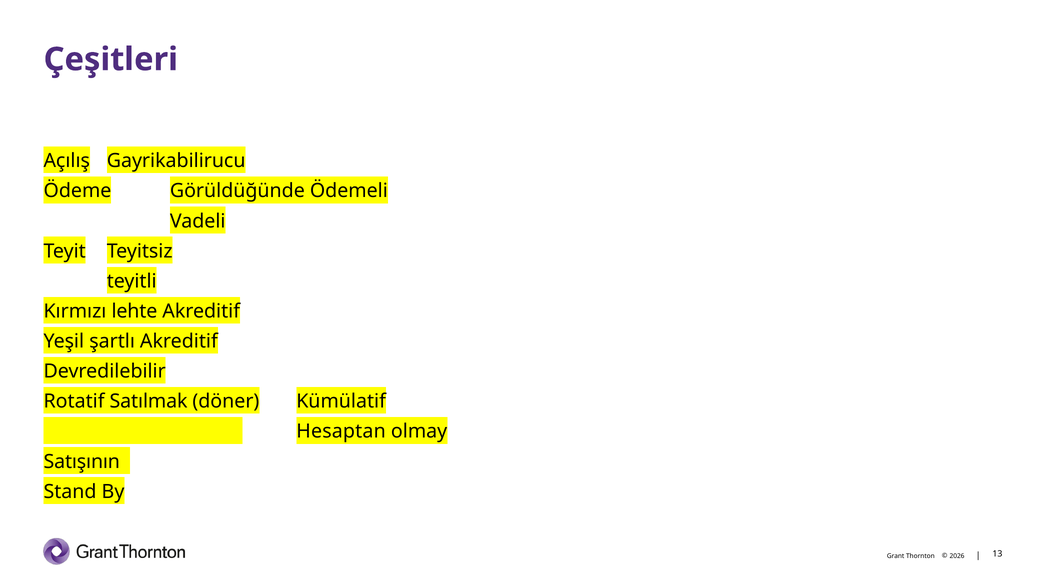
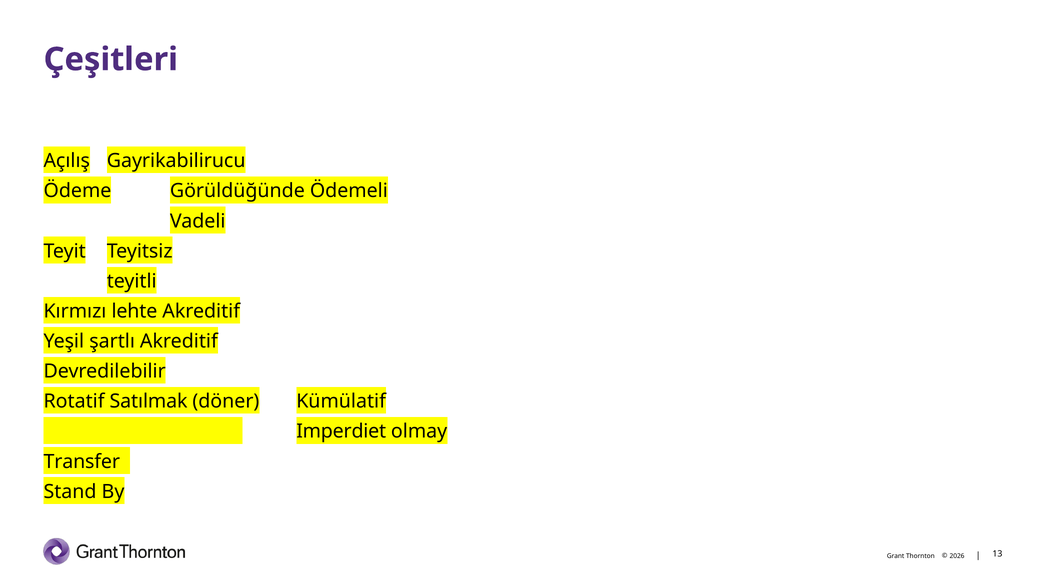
Hesaptan: Hesaptan -> Imperdiet (341, 432)
Satışının: Satışının -> Transfer (82, 462)
